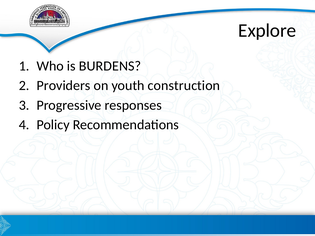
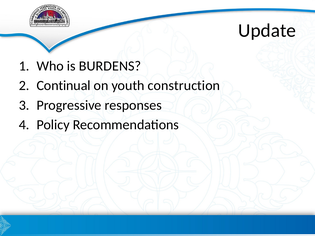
Explore: Explore -> Update (267, 30)
Providers: Providers -> Continual (64, 86)
